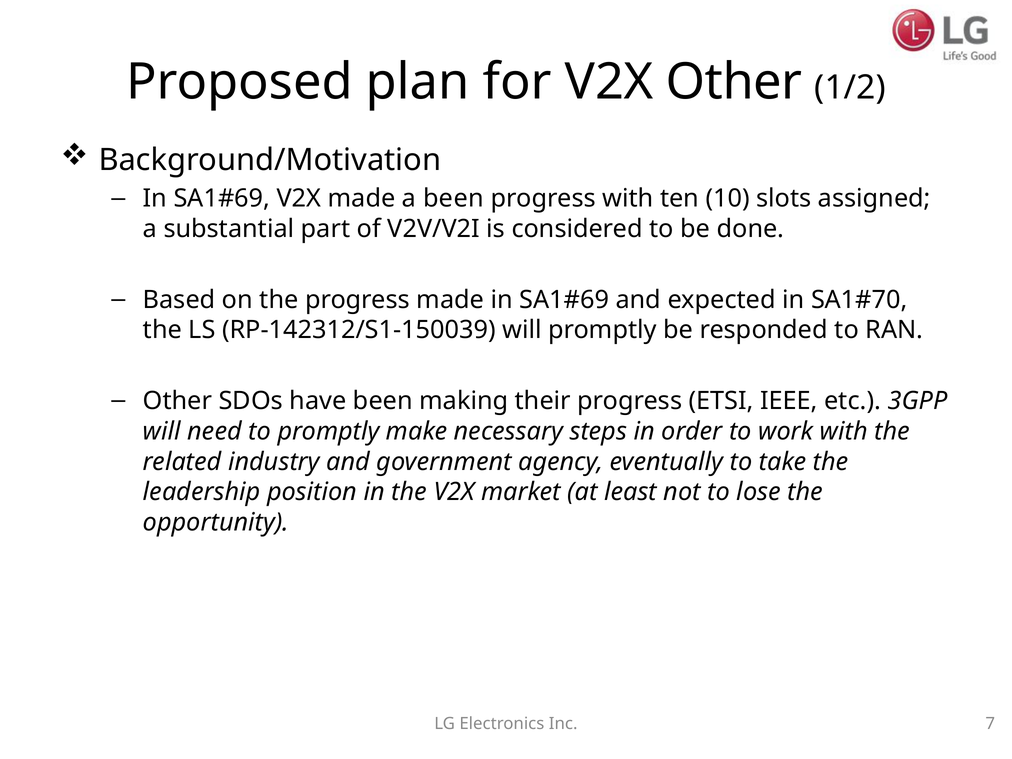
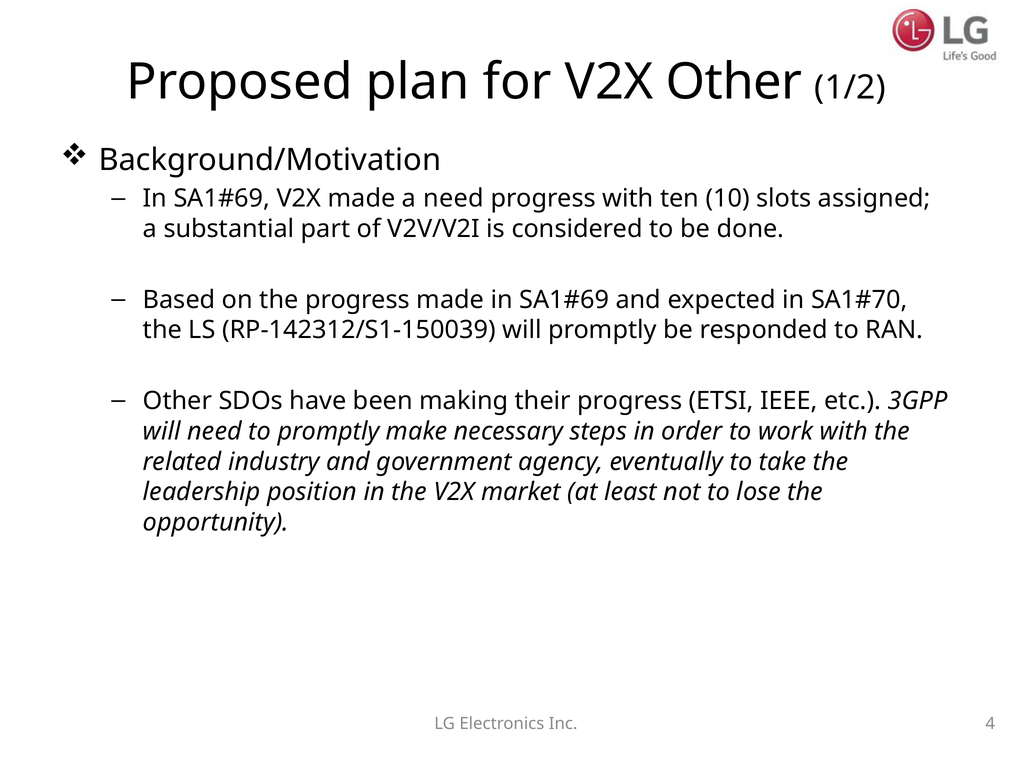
a been: been -> need (453, 199)
7: 7 -> 4 (990, 723)
